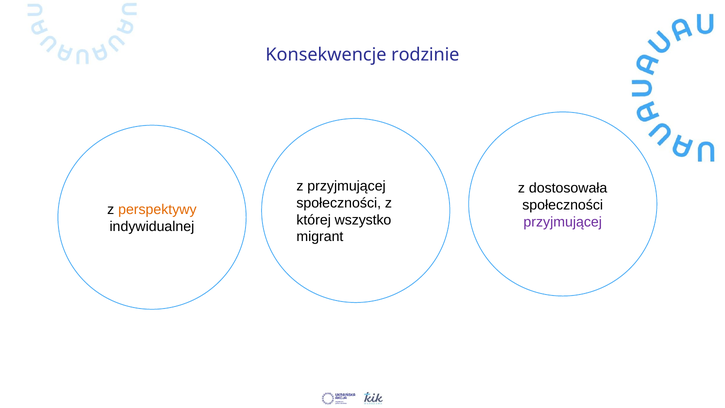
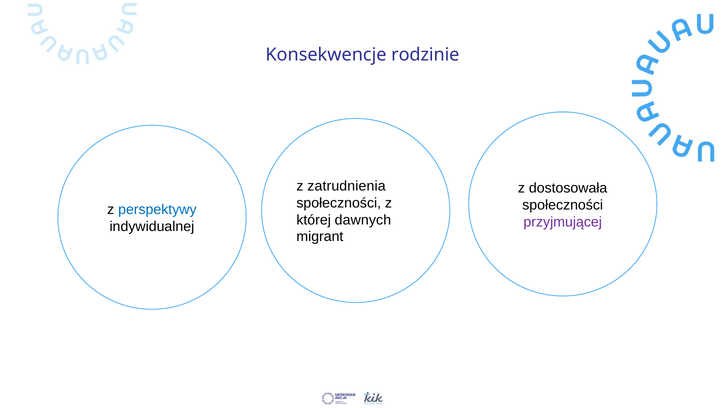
z przyjmującej: przyjmującej -> zatrudnienia (346, 186)
perspektywy colour: orange -> blue (157, 210)
wszystko: wszystko -> dawnych (363, 220)
